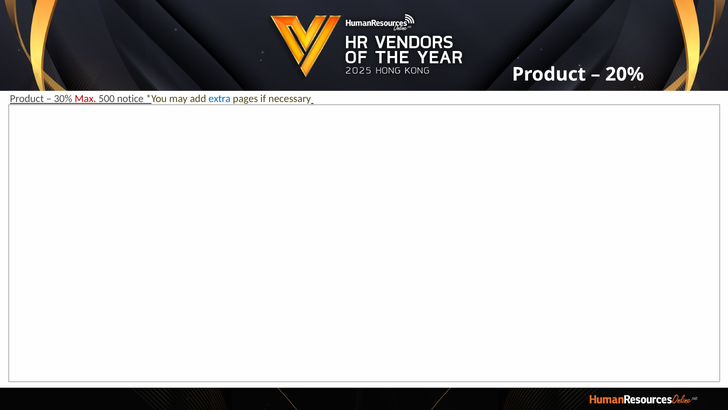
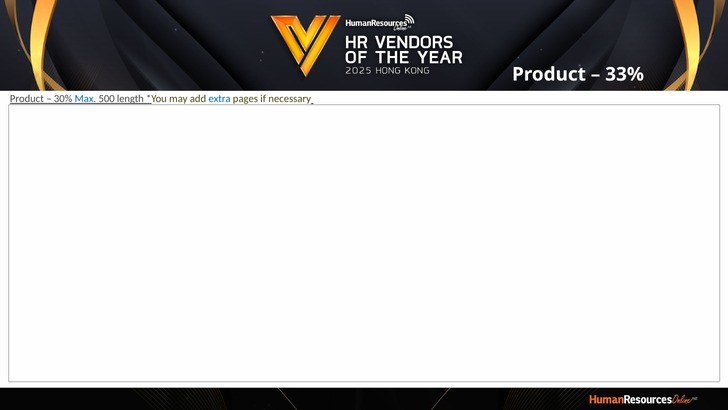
20%: 20% -> 33% (625, 74)
Max colour: red -> blue (85, 99)
notice: notice -> length (130, 99)
